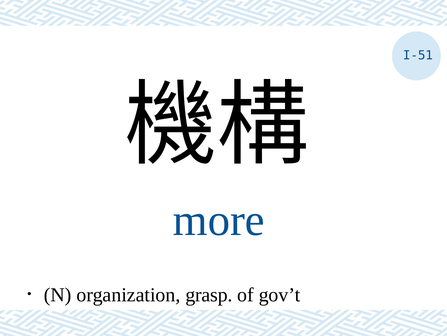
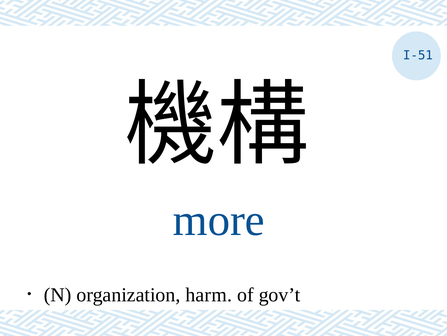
grasp: grasp -> harm (209, 294)
